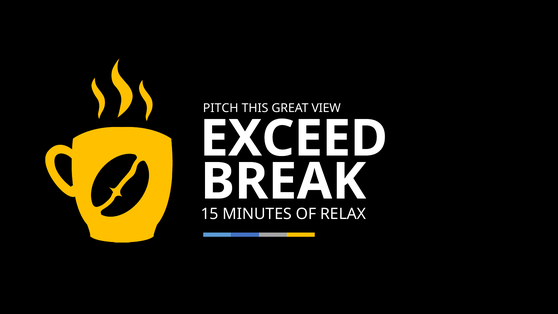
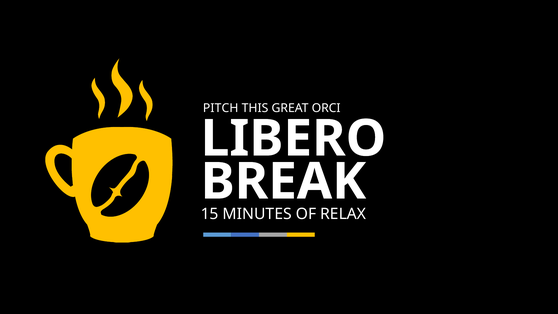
VIEW: VIEW -> ORCI (326, 108)
EXCEED: EXCEED -> LIBERO (293, 139)
